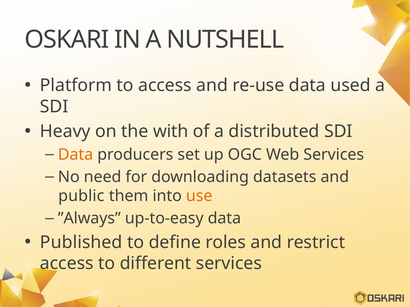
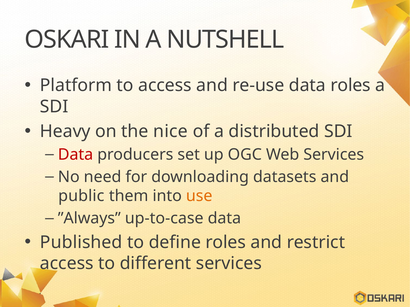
data used: used -> roles (351, 86)
with: with -> nice (171, 132)
Data colour: orange -> red (76, 155)
up-to-easy: up-to-easy -> up-to-case (164, 219)
